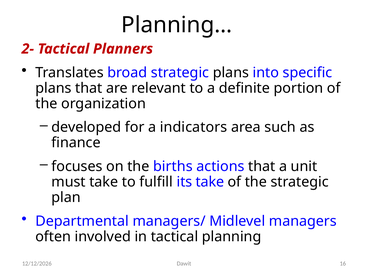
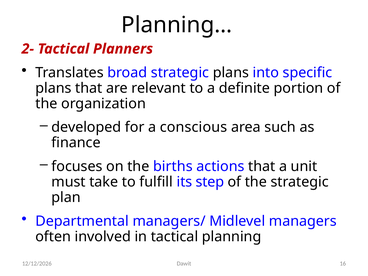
indicators: indicators -> conscious (194, 127)
its take: take -> step (210, 182)
